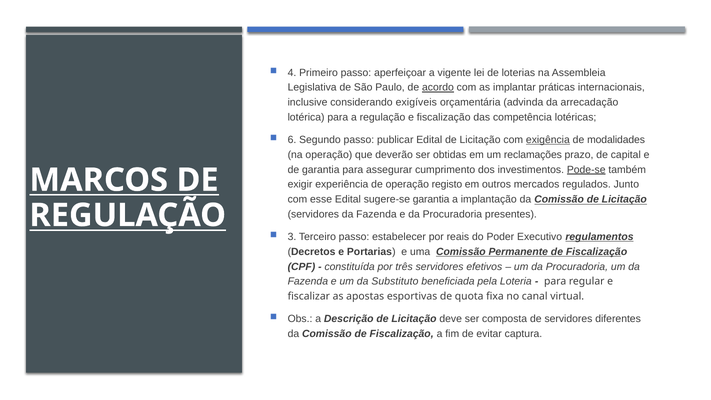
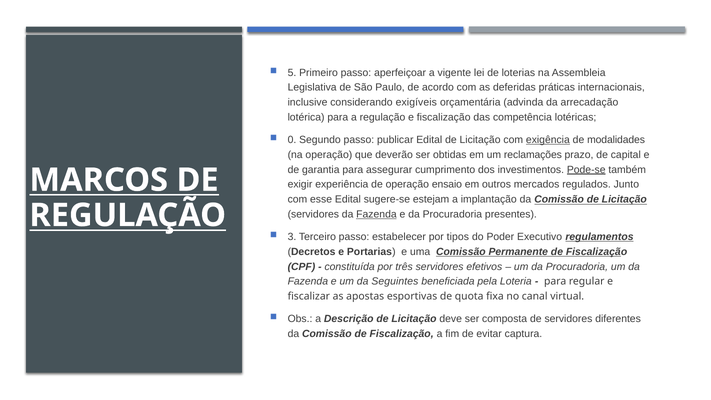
4: 4 -> 5 (292, 73)
acordo underline: present -> none (438, 88)
implantar: implantar -> deferidas (514, 88)
6: 6 -> 0 (292, 140)
registo: registo -> ensaio (447, 184)
sugere-se garantia: garantia -> estejam (431, 199)
Fazenda underline: none -> present (376, 214)
reais: reais -> tipos (458, 237)
Substituto: Substituto -> Seguintes (395, 281)
